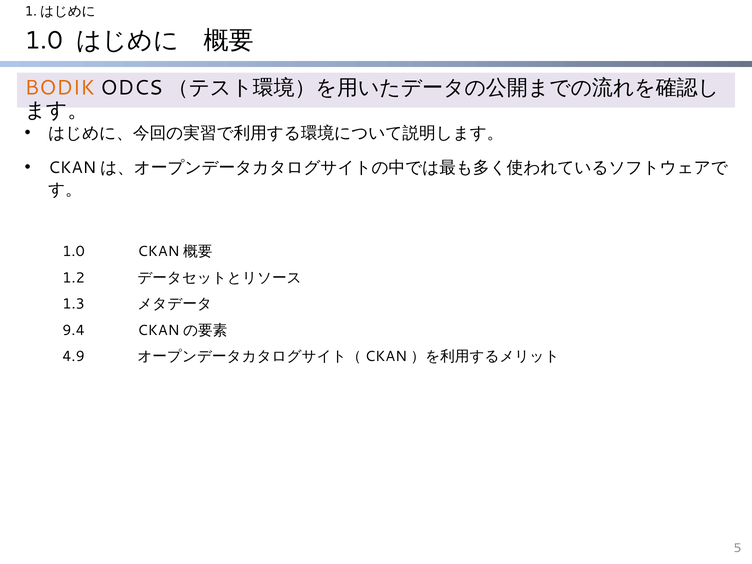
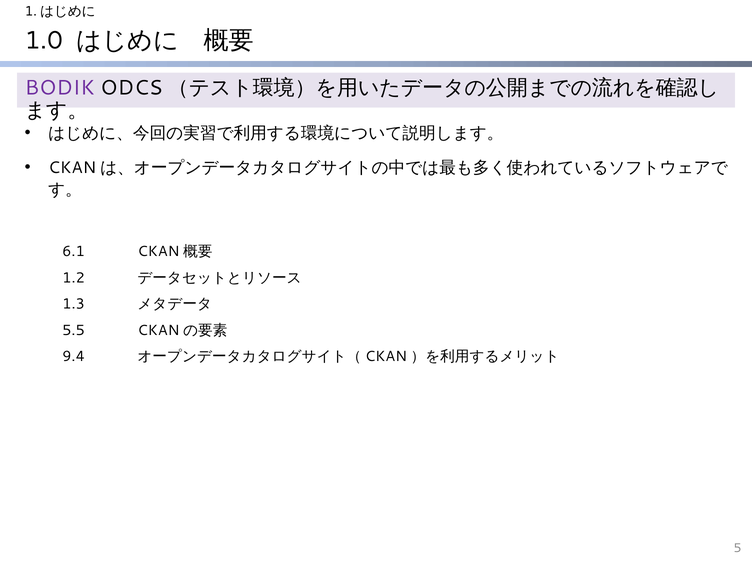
BODIK colour: orange -> purple (60, 88)
1.0: 1.0 -> 6.1 (74, 252)
9.4: 9.4 -> 5.5 (74, 330)
4.9: 4.9 -> 9.4 (74, 357)
